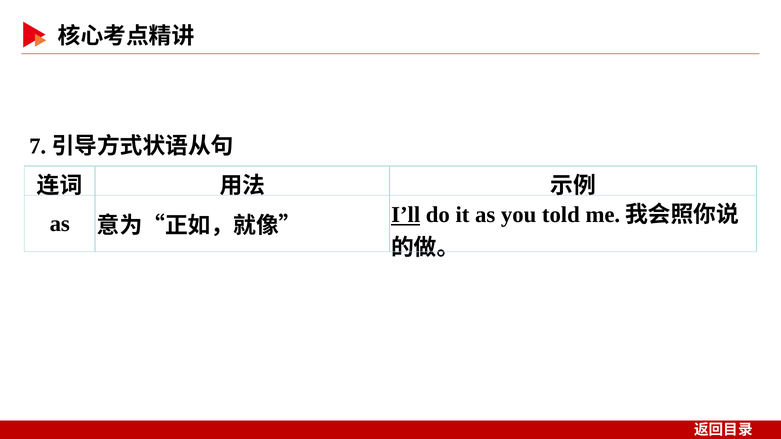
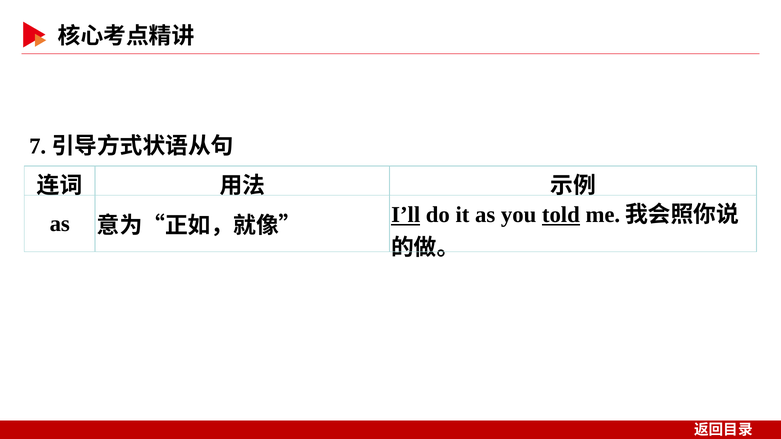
told underline: none -> present (561, 215)
